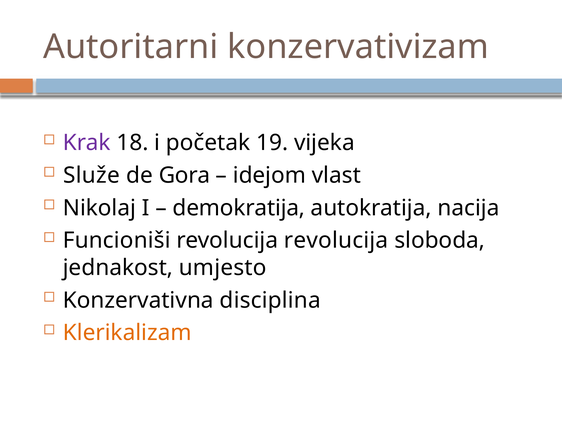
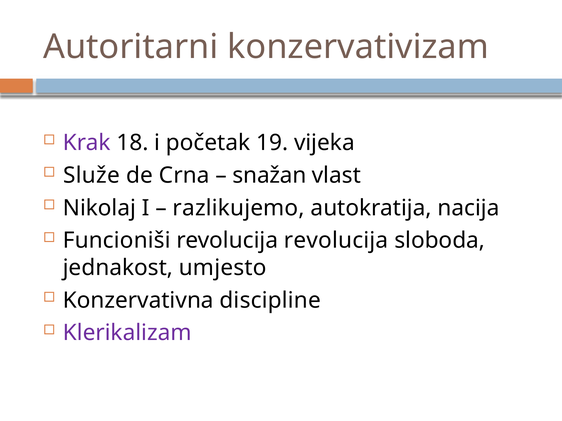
Gora: Gora -> Crna (184, 176)
idejom: idejom -> snažan (270, 176)
demokratija: demokratija -> razlikujemo (239, 208)
disciplina: disciplina -> discipline (270, 301)
Klerikalizam colour: orange -> purple (127, 333)
